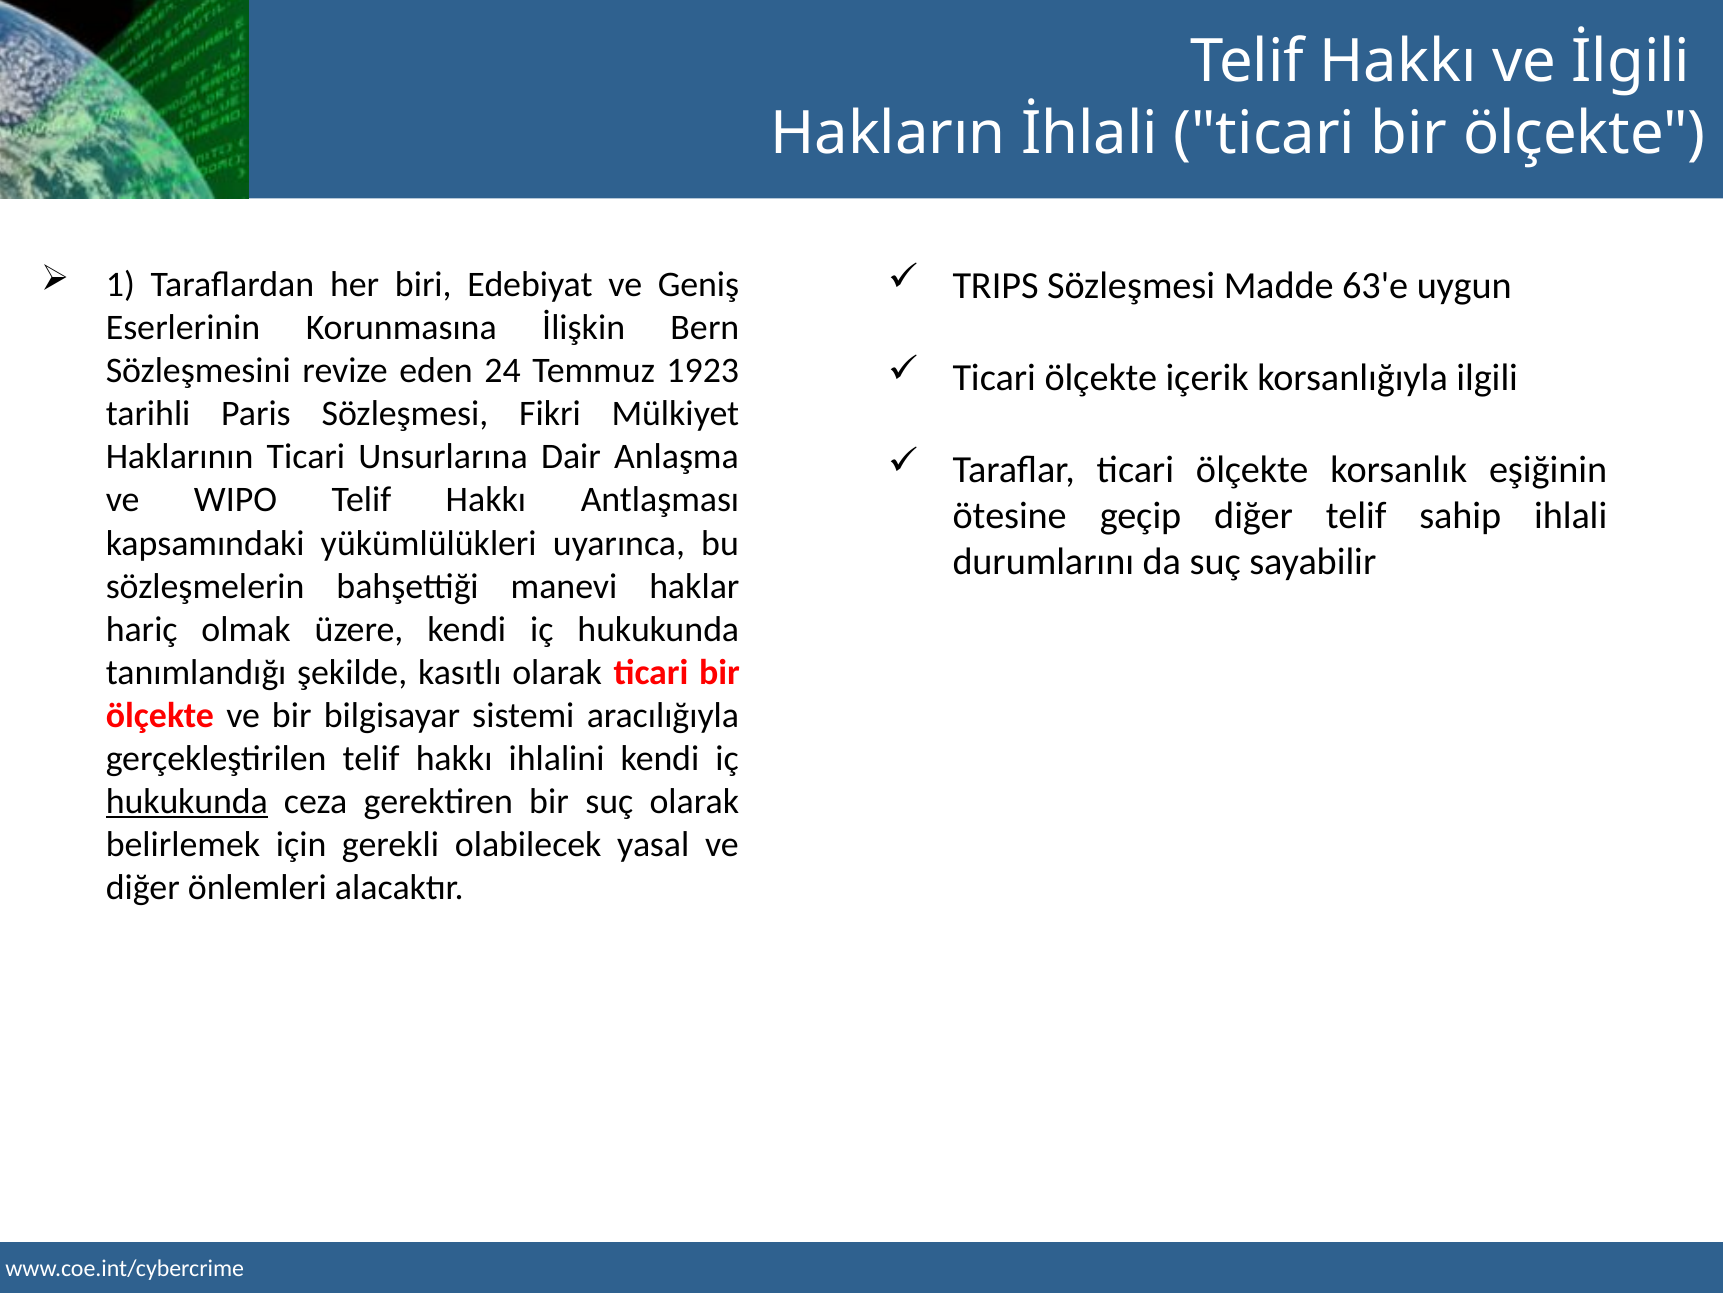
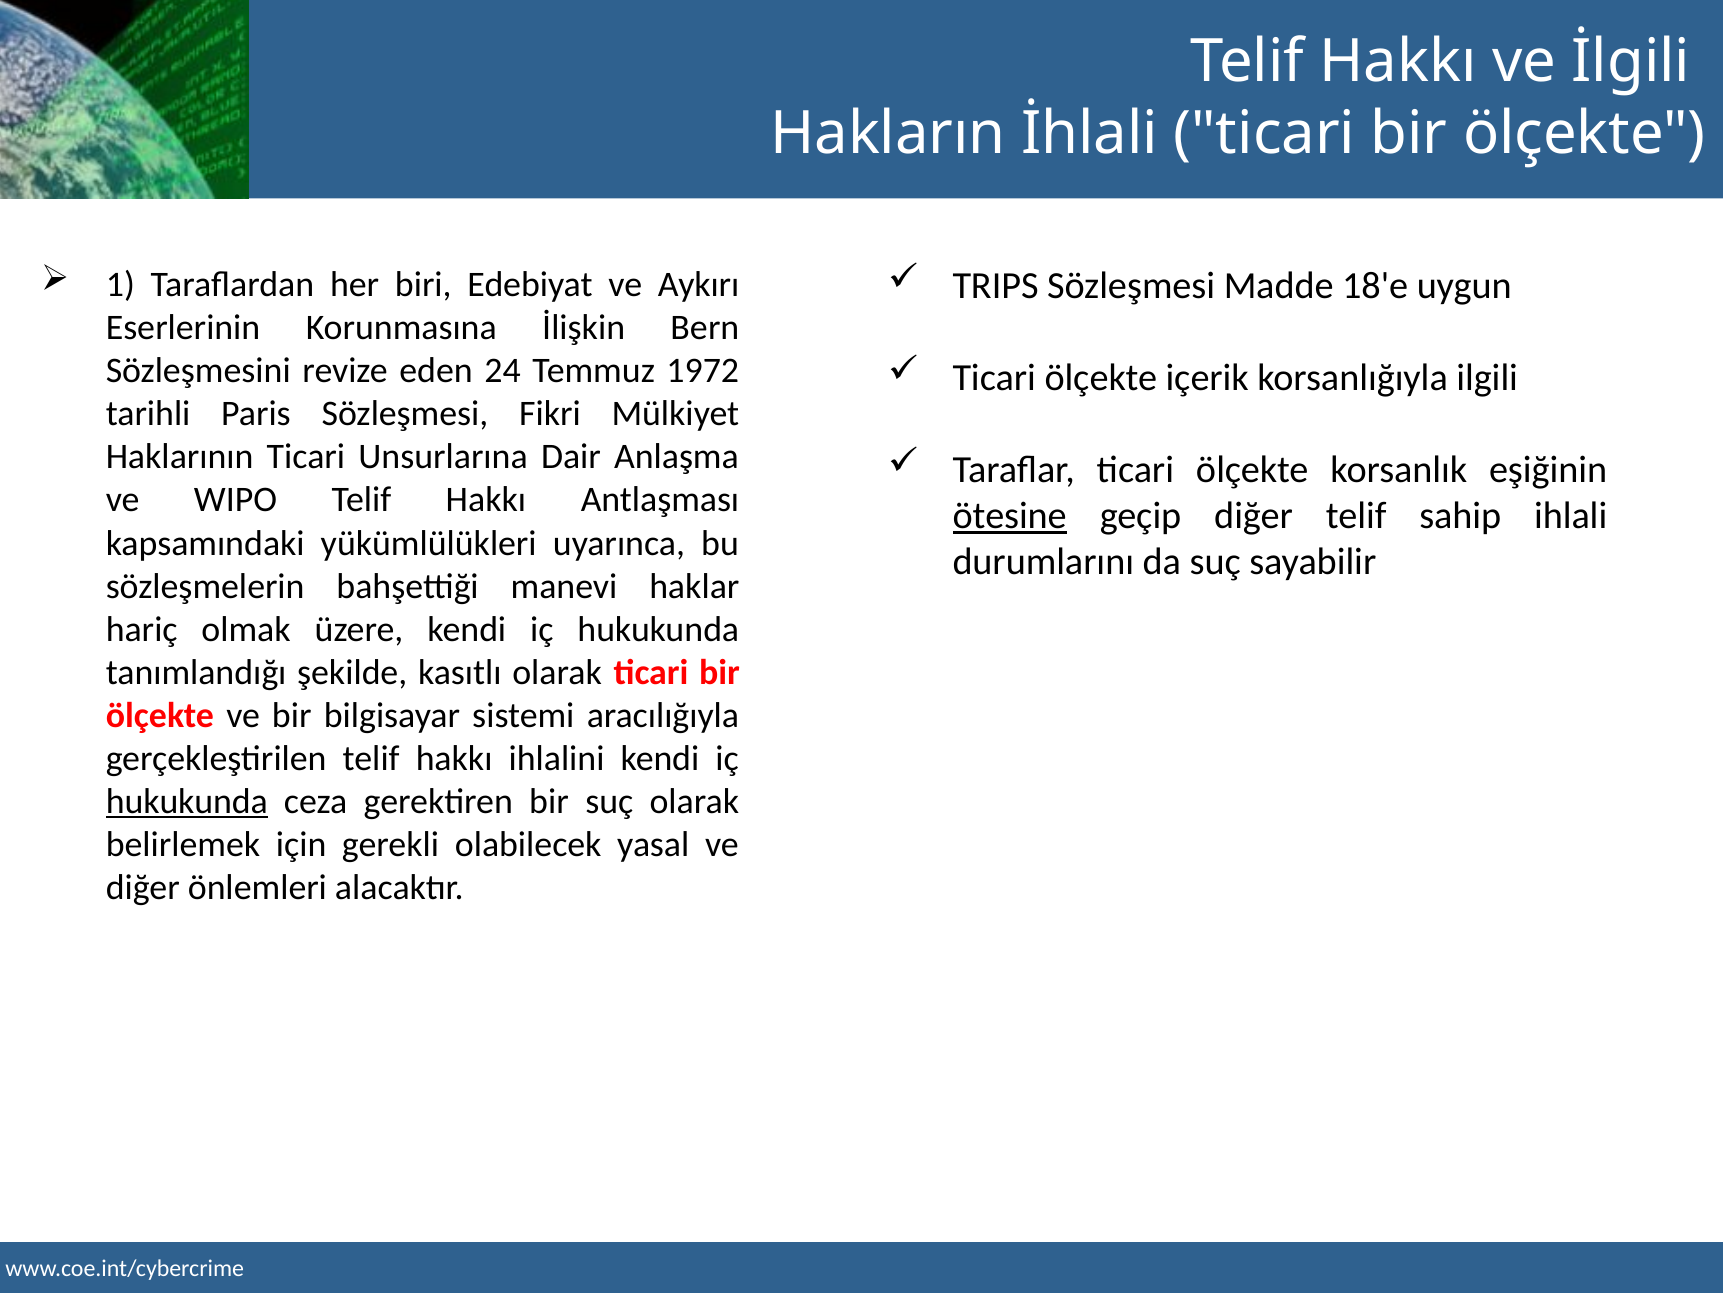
Geniş: Geniş -> Aykırı (699, 284)
63'e: 63'e -> 18'e (1375, 286)
1923: 1923 -> 1972 (703, 371)
ötesine underline: none -> present (1010, 516)
